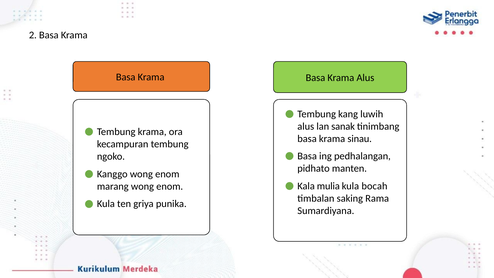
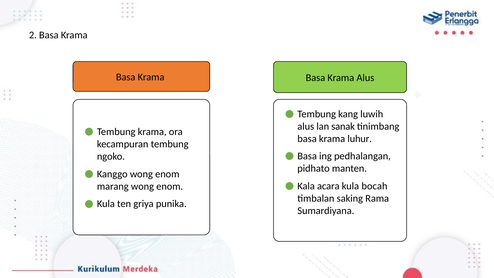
sinau: sinau -> luhur (360, 139)
mulia: mulia -> acara (328, 186)
